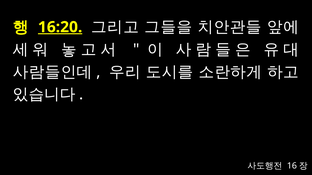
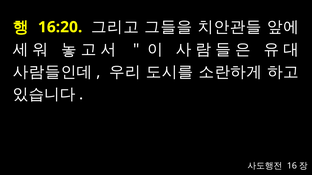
16:20 underline: present -> none (60, 27)
